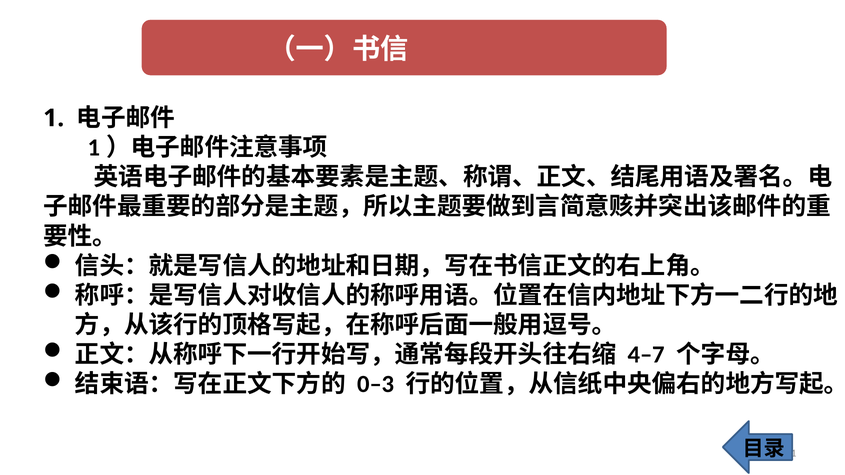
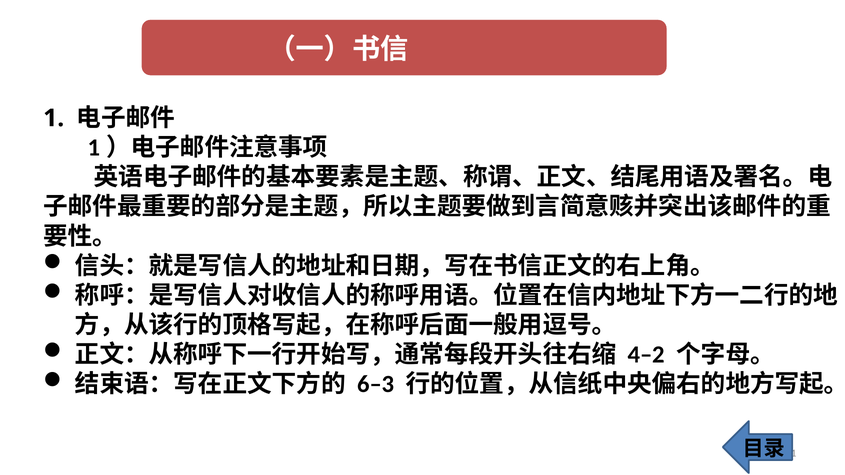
4–7: 4–7 -> 4–2 (646, 355)
0–3: 0–3 -> 6–3 (376, 385)
